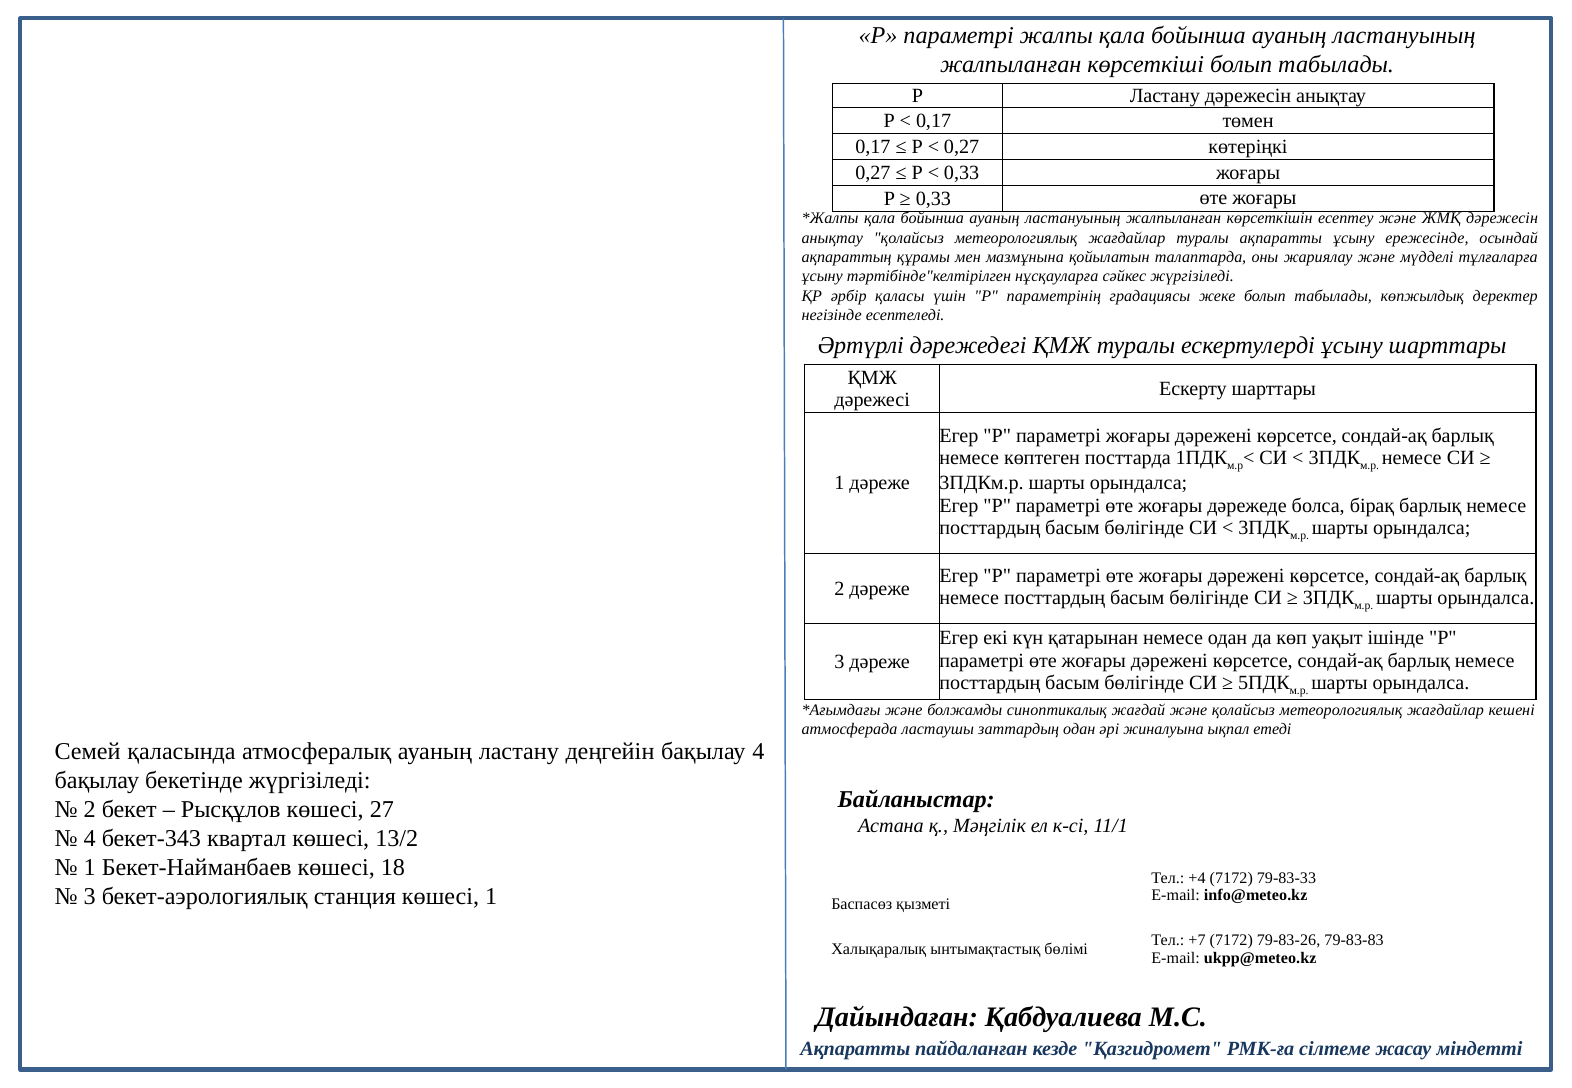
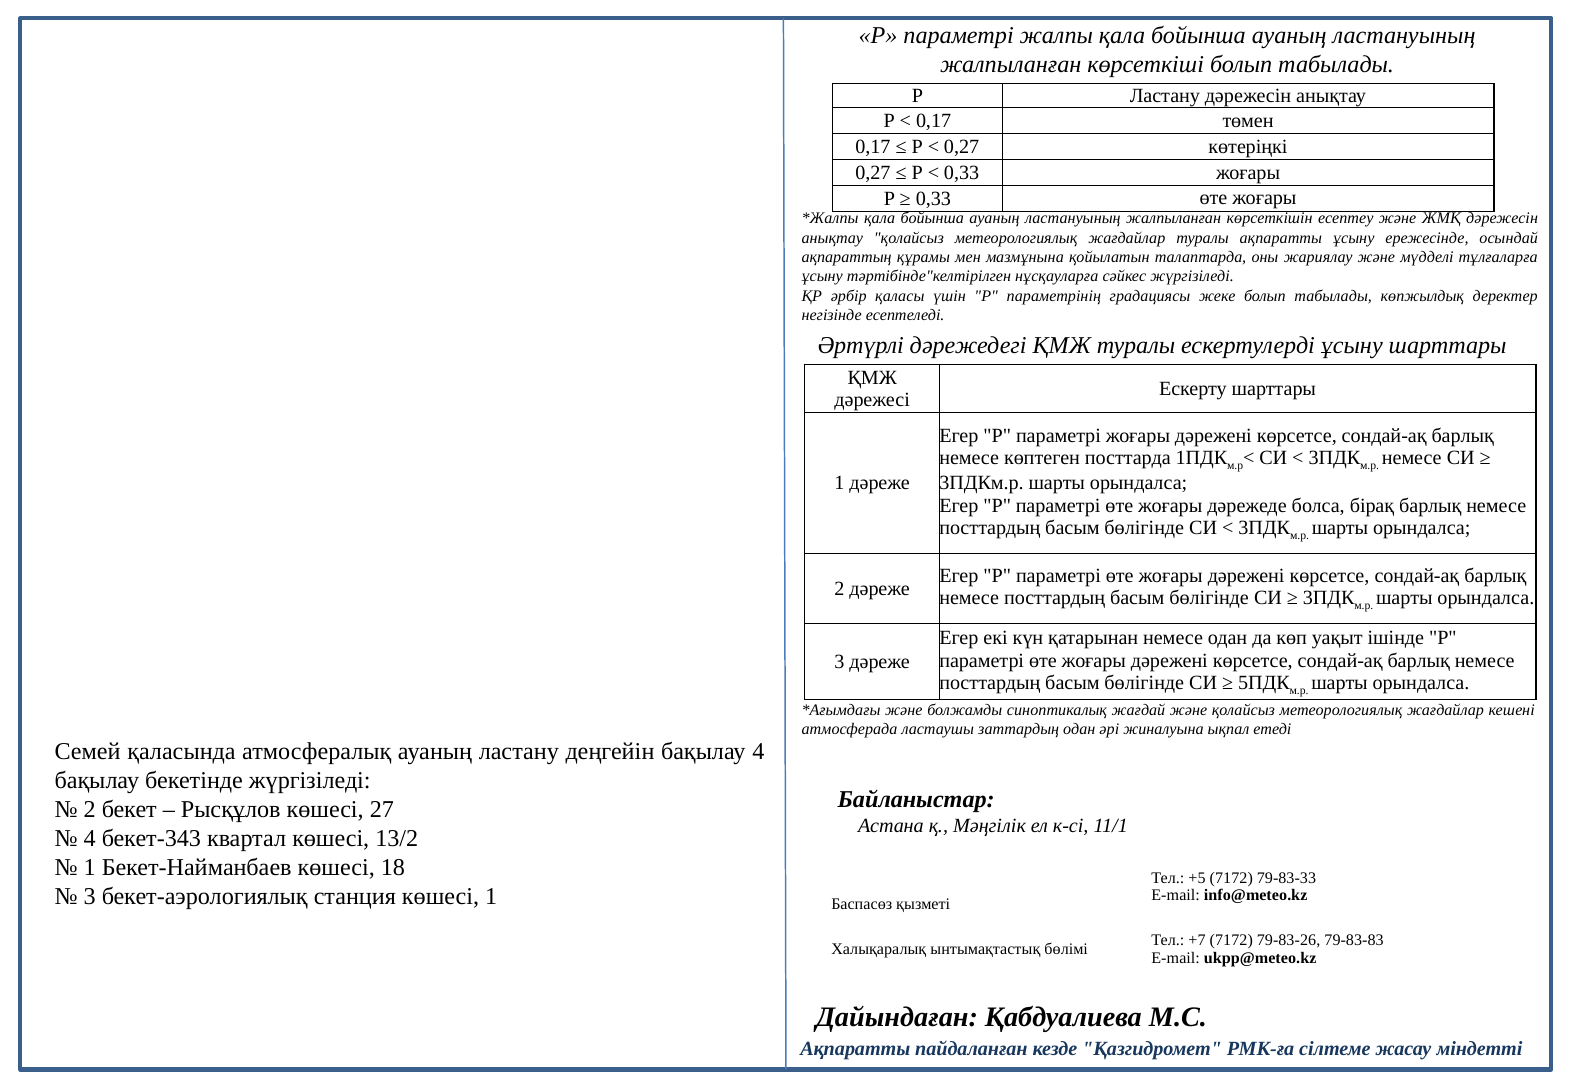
+4: +4 -> +5 (1197, 878)
